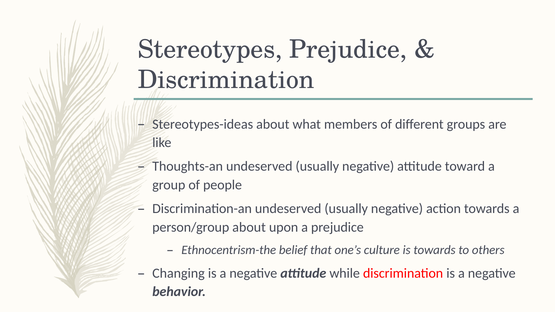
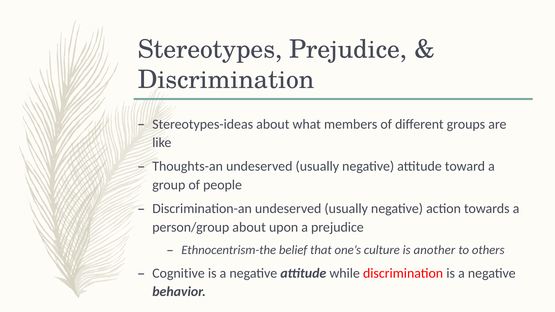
is towards: towards -> another (434, 250)
Changing: Changing -> Cognitive (179, 273)
